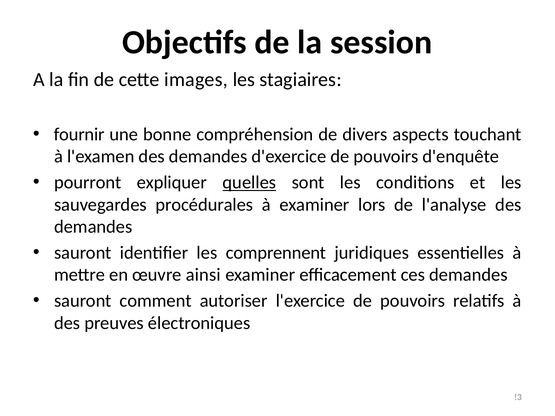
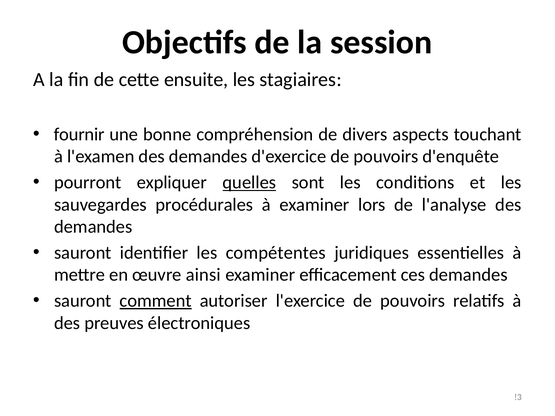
images: images -> ensuite (196, 80)
comprennent: comprennent -> compétentes (276, 253)
comment underline: none -> present (156, 301)
